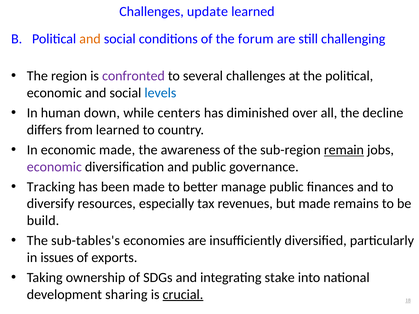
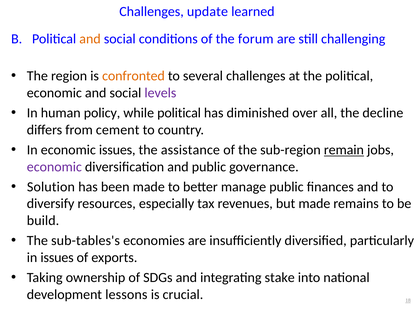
confronted colour: purple -> orange (133, 76)
levels colour: blue -> purple (160, 93)
down: down -> policy (102, 113)
while centers: centers -> political (179, 113)
from learned: learned -> cement (118, 130)
economic made: made -> issues (117, 150)
awareness: awareness -> assistance (190, 150)
Tracking: Tracking -> Solution (51, 187)
sharing: sharing -> lessons (126, 295)
crucial underline: present -> none (183, 295)
